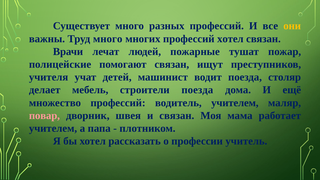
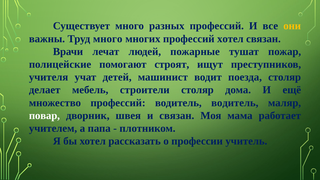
помогают связан: связан -> строят (172, 64)
строители поезда: поезда -> столяр (197, 90)
водитель учителем: учителем -> водитель (235, 103)
повар colour: pink -> white (44, 116)
